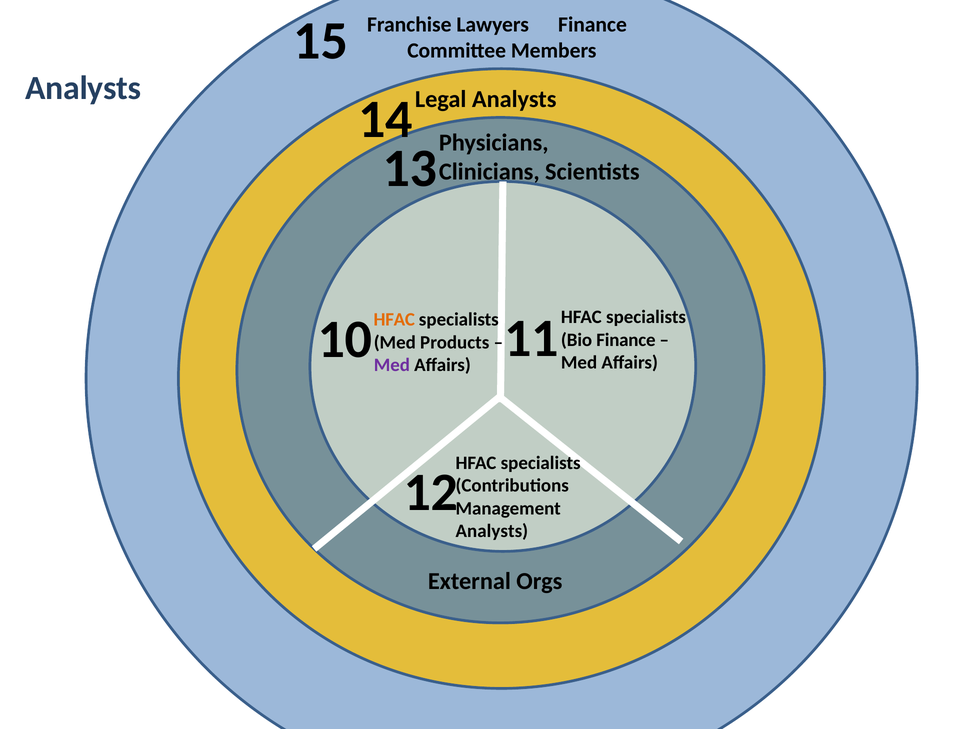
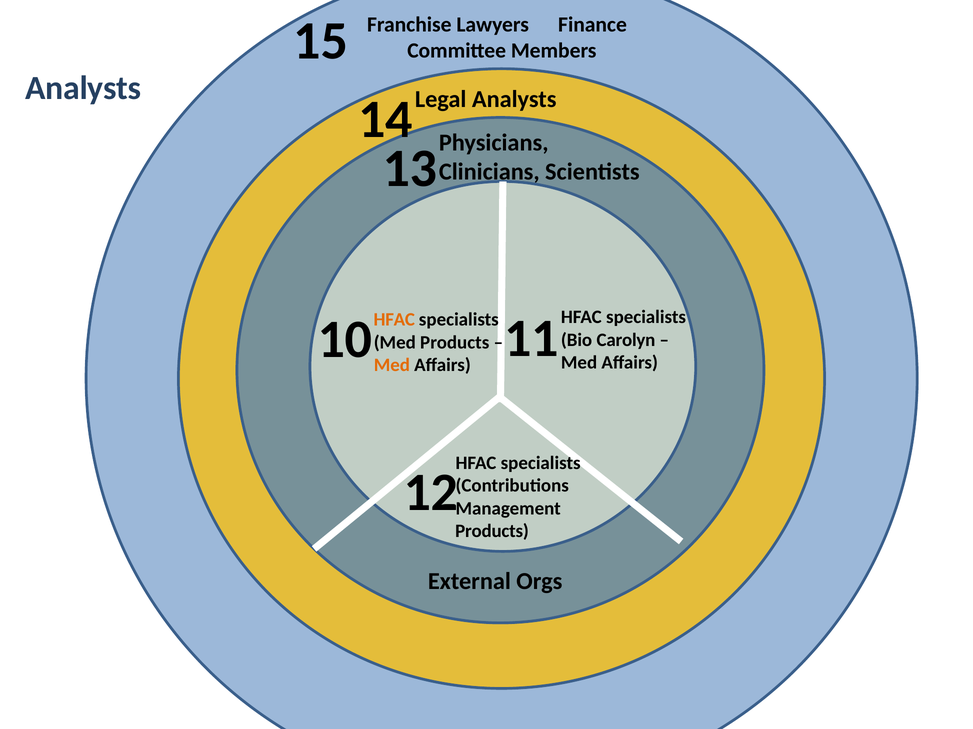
Bio Finance: Finance -> Carolyn (626, 340)
Med colour: purple -> orange (392, 365)
Analysts: Analysts -> Products (492, 532)
